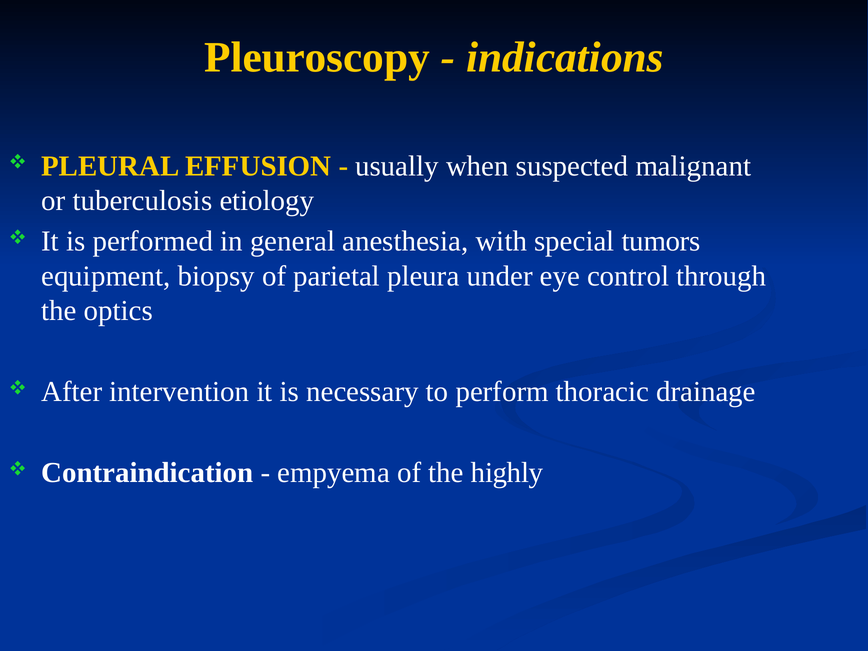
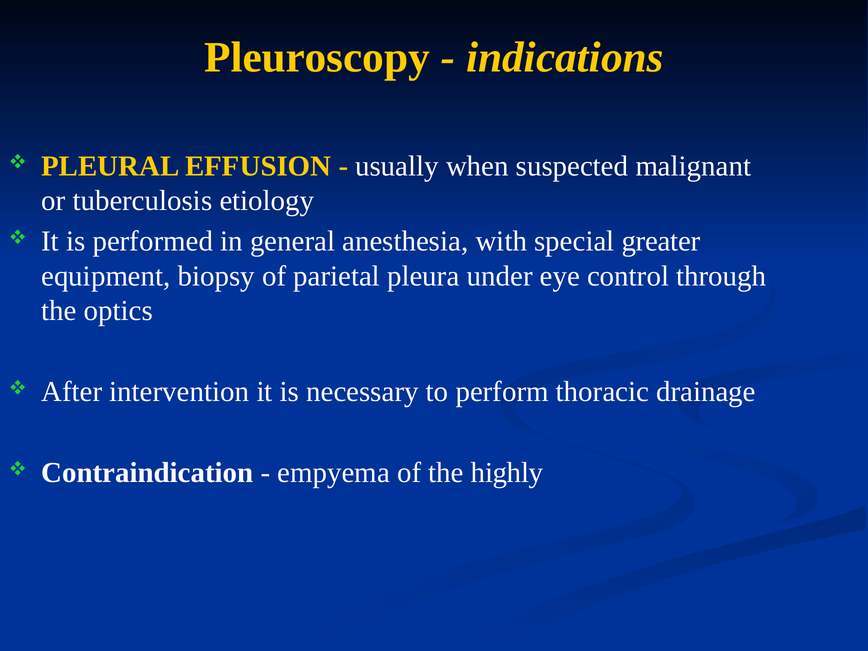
tumors: tumors -> greater (661, 241)
